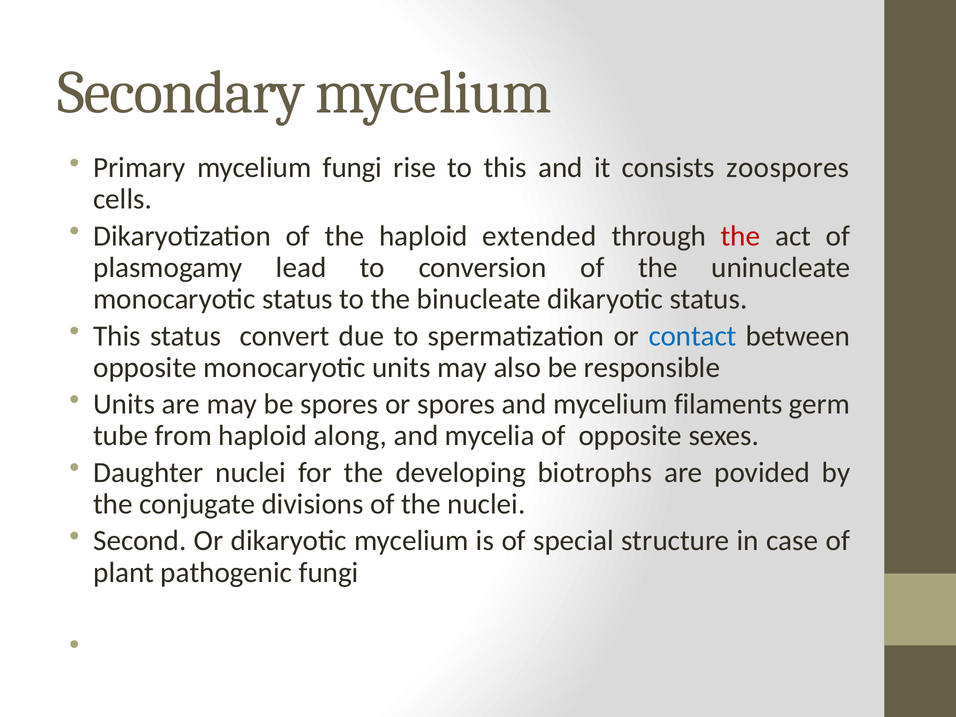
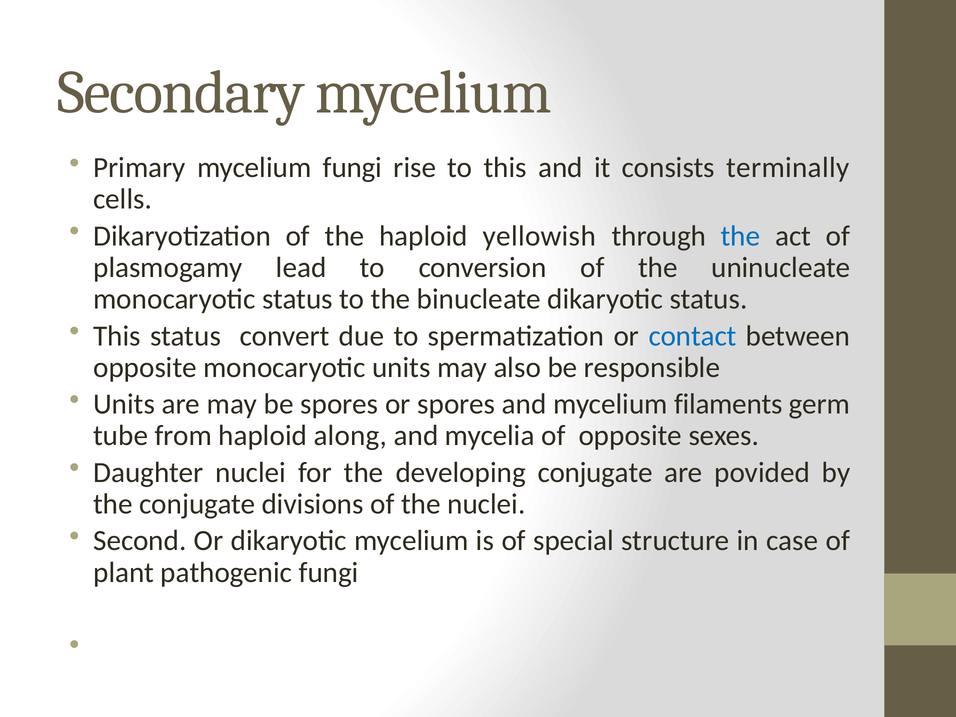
zoospores: zoospores -> terminally (788, 168)
extended: extended -> yellowish (539, 236)
the colour: red -> blue (741, 236)
developing biotrophs: biotrophs -> conjugate (595, 473)
